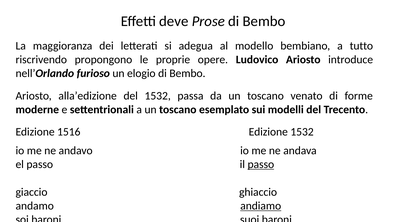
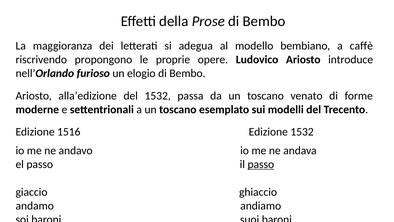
deve: deve -> della (174, 21)
tutto: tutto -> caffè (361, 46)
andiamo underline: present -> none (261, 205)
